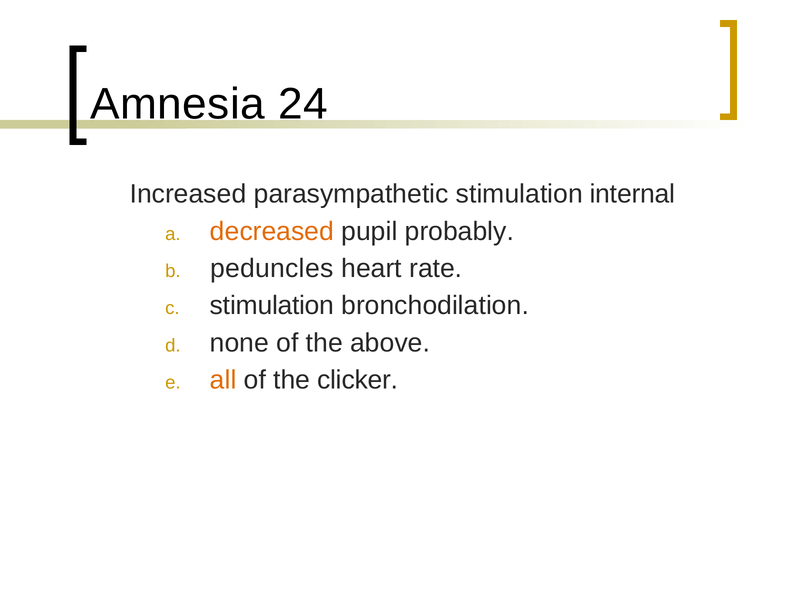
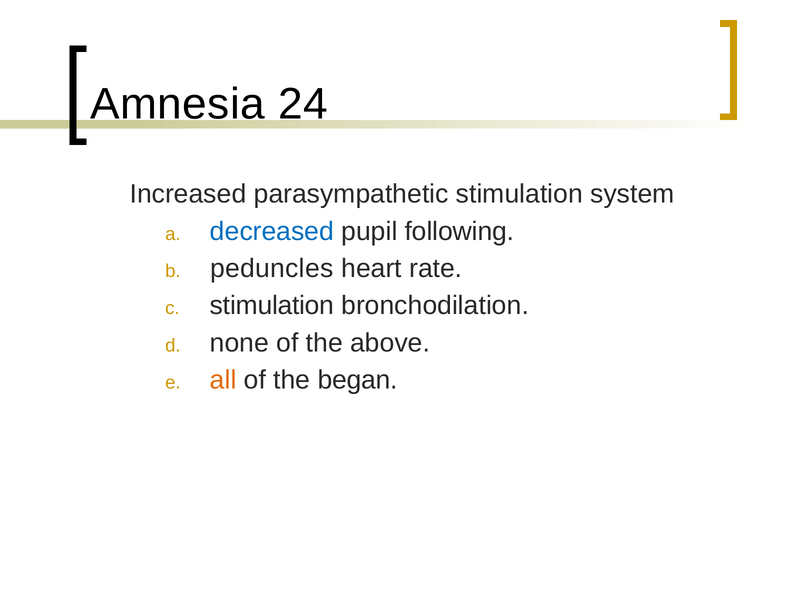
internal: internal -> system (632, 194)
decreased colour: orange -> blue (272, 232)
probably: probably -> following (459, 232)
clicker: clicker -> began (358, 380)
